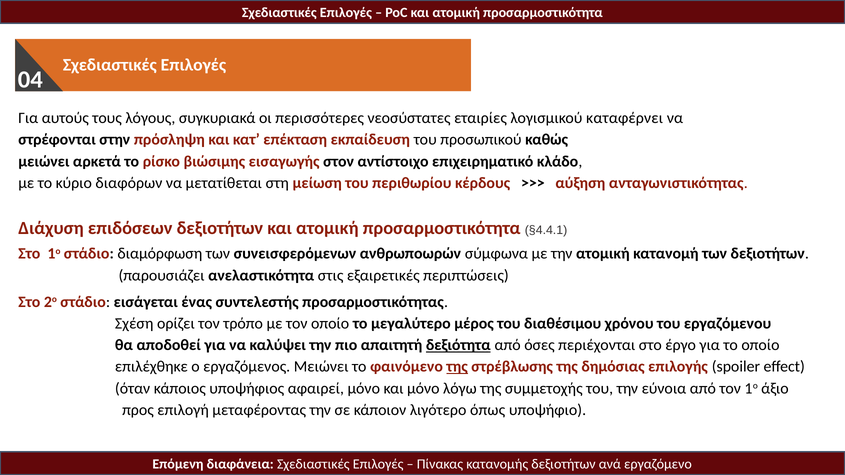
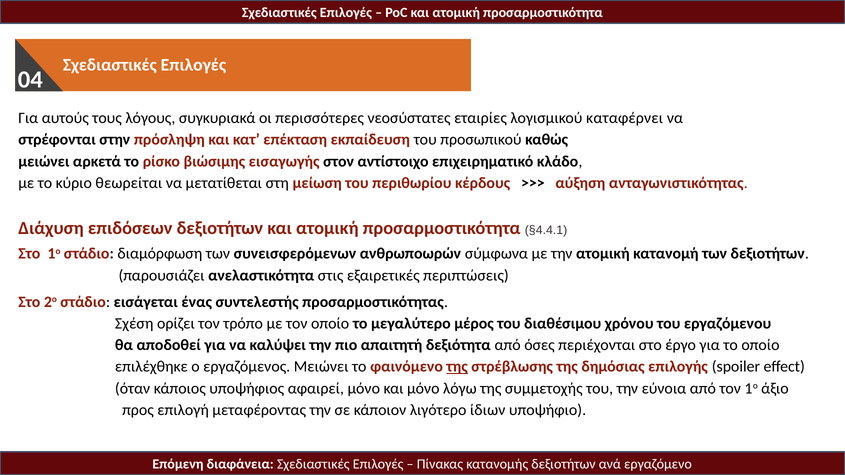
διαφόρων: διαφόρων -> θεωρείται (129, 183)
δεξιότητα underline: present -> none (458, 345)
όπως: όπως -> ίδιων (488, 410)
